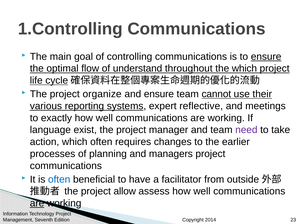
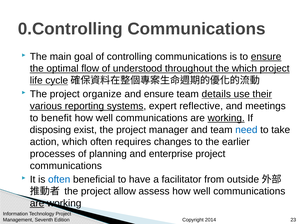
1.Controlling: 1.Controlling -> 0.Controlling (70, 29)
understand: understand -> understood (138, 69)
cannot: cannot -> details (216, 94)
exactly: exactly -> benefit (56, 118)
working underline: none -> present (226, 118)
language: language -> disposing (50, 130)
need colour: purple -> blue (246, 130)
managers: managers -> enterprise (171, 154)
